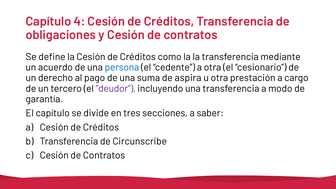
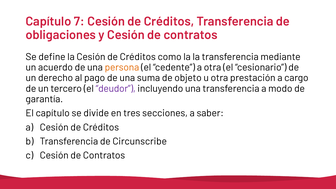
4: 4 -> 7 (79, 21)
persona colour: blue -> orange (122, 67)
aspira: aspira -> objeto (188, 78)
